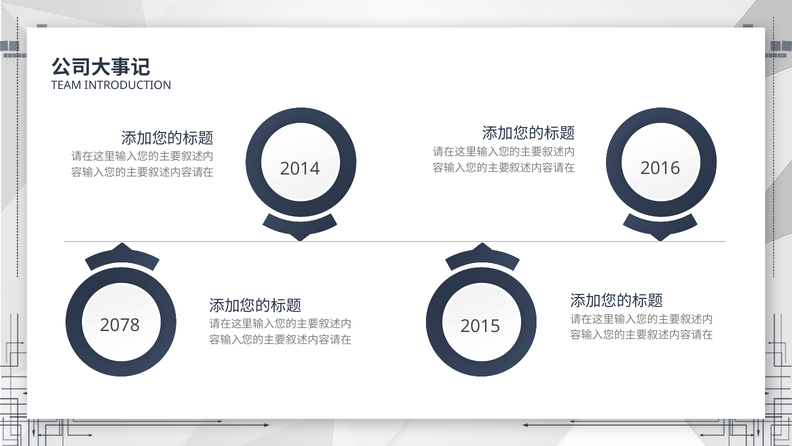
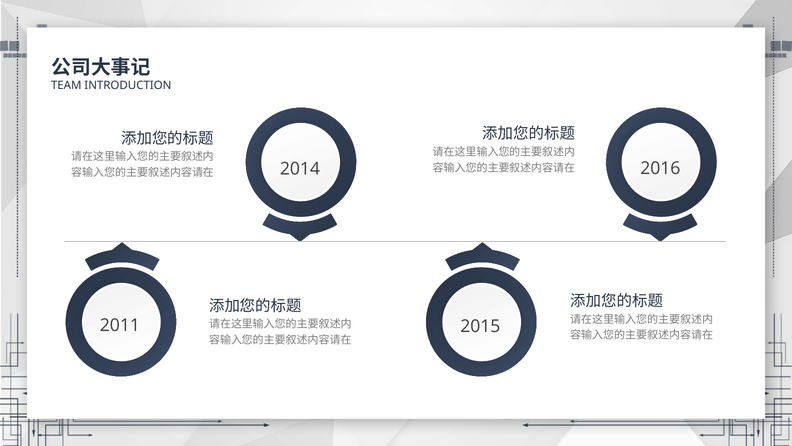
2078: 2078 -> 2011 (120, 325)
